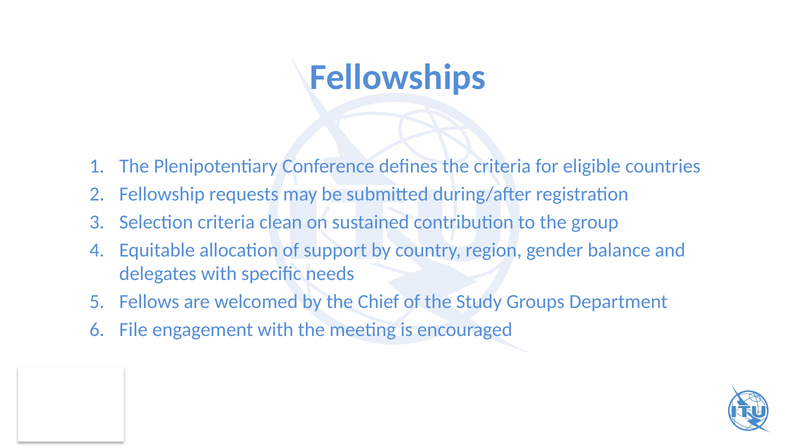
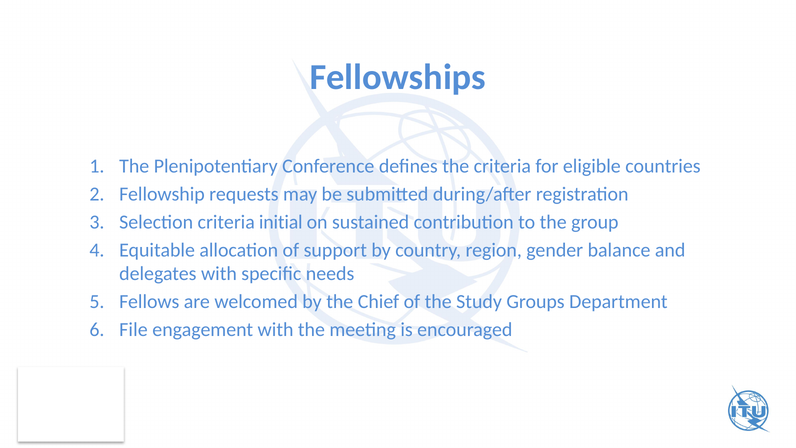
clean: clean -> initial (281, 222)
